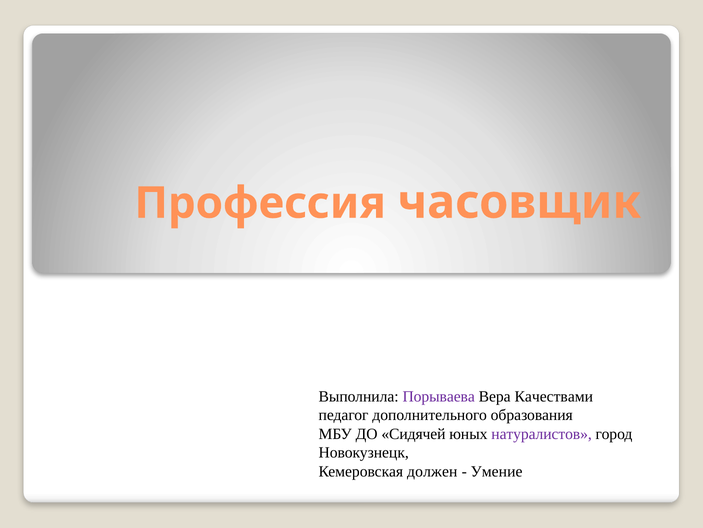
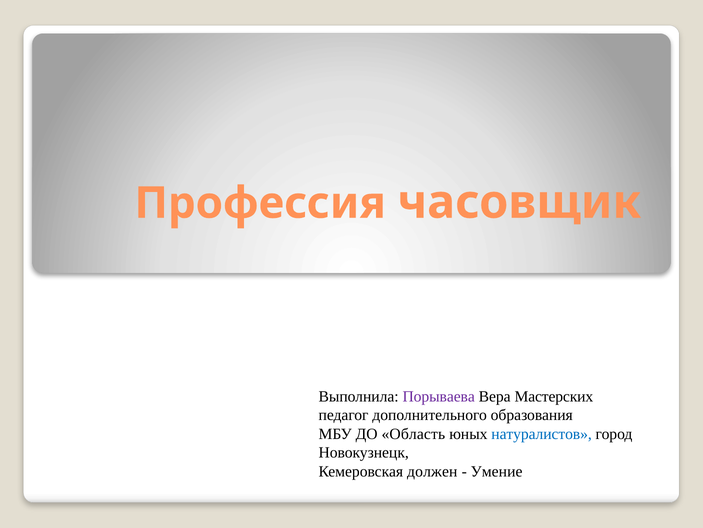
Качествами: Качествами -> Мастерских (554, 396)
Сидячей: Сидячей -> Область (413, 433)
натуралистов colour: purple -> blue (542, 433)
